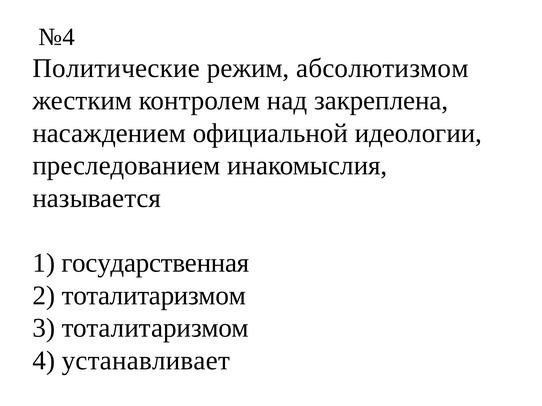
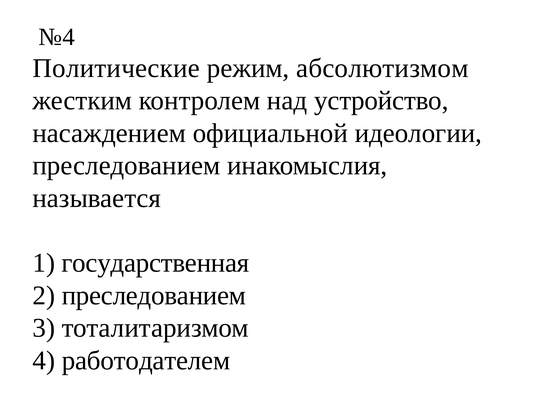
закреплена: закреплена -> устройство (381, 101)
2 тоталитаризмом: тоталитаризмом -> преследованием (154, 296)
устанавливает: устанавливает -> работодателем (146, 361)
